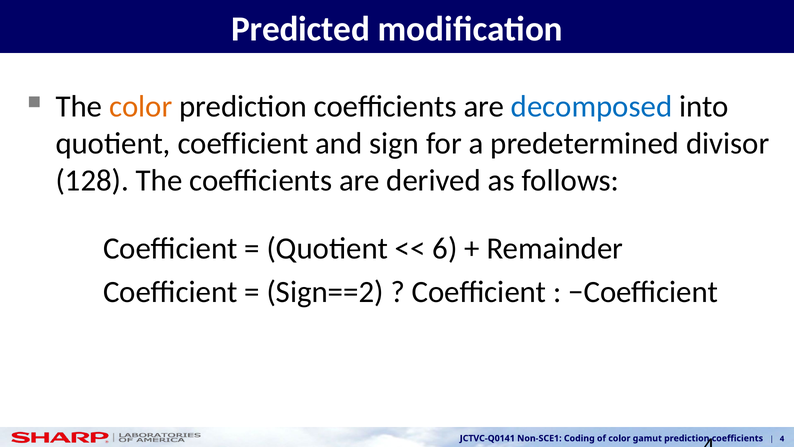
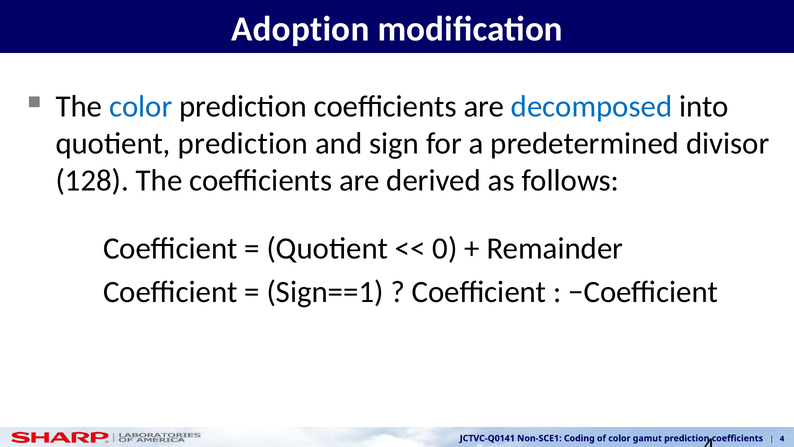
Predicted: Predicted -> Adoption (300, 29)
color colour: orange -> blue (141, 106)
quotient coefficient: coefficient -> prediction (243, 143)
6: 6 -> 0 (445, 248)
Sign==2: Sign==2 -> Sign==1 (325, 292)
